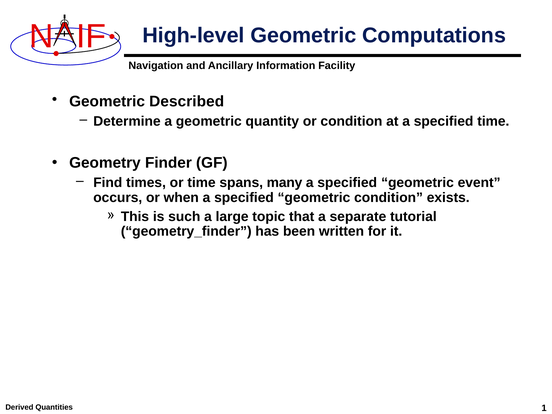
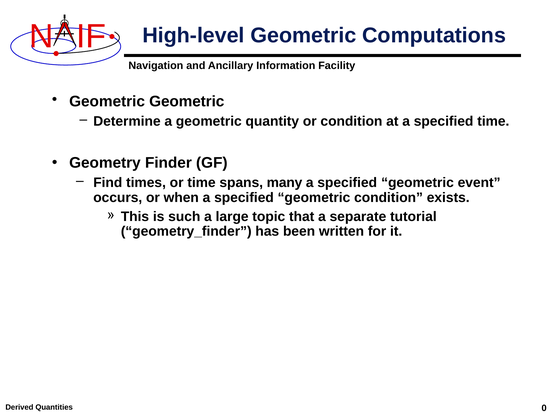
Geometric Described: Described -> Geometric (187, 102)
1: 1 -> 0 (544, 408)
